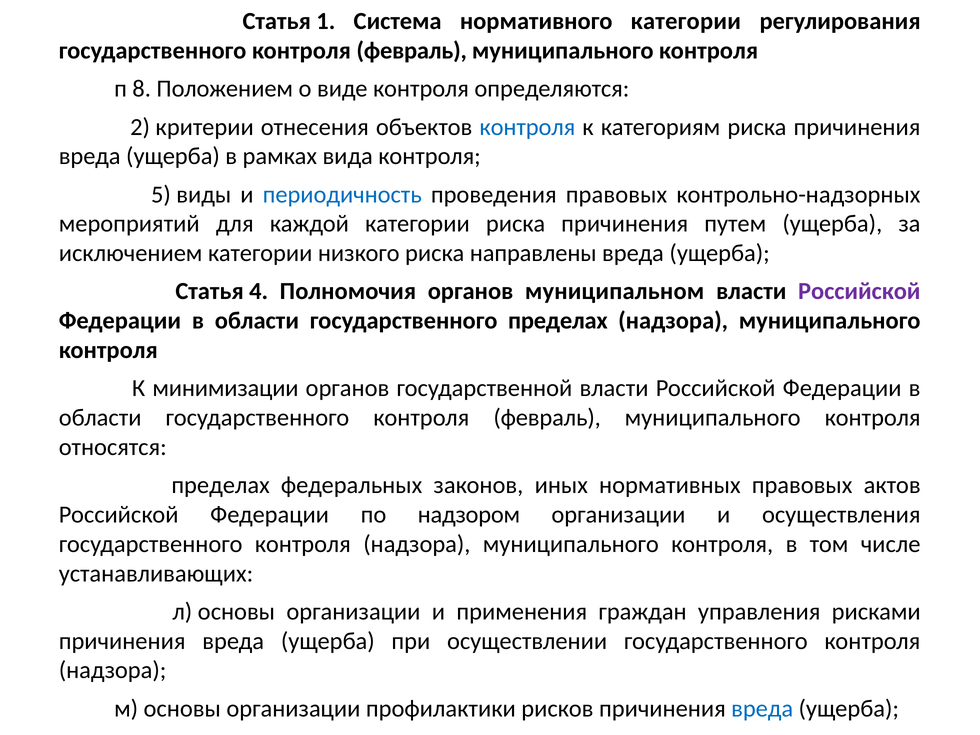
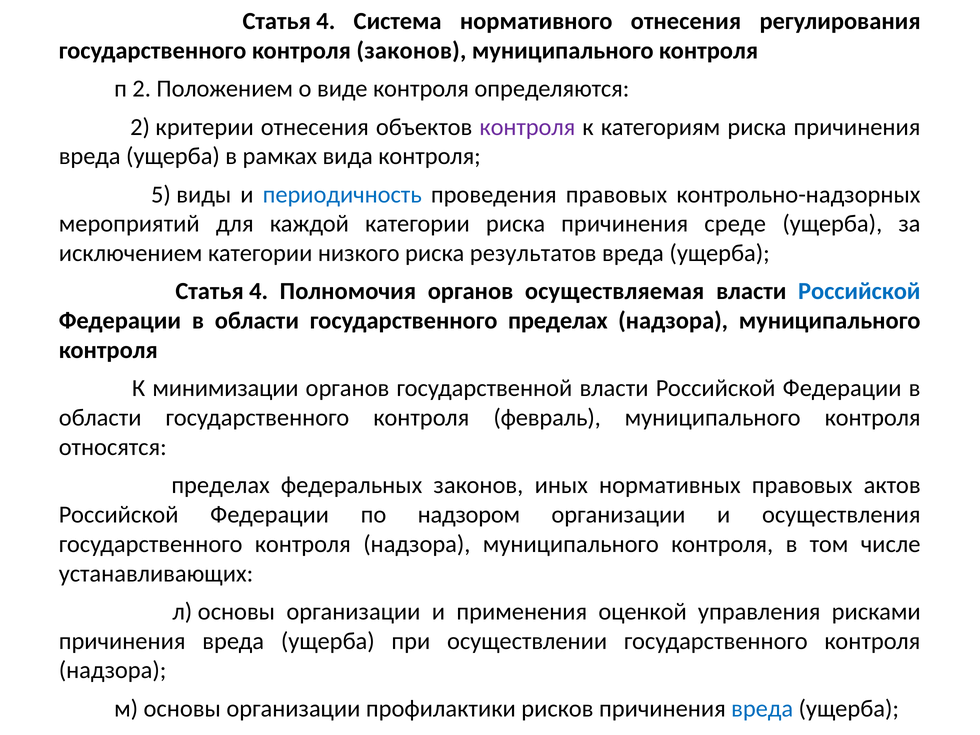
1: 1 -> 4 (326, 21)
нормативного категории: категории -> отнесения (686, 21)
февраль: февраль -> законов (411, 51)
п 8: 8 -> 2 (142, 89)
контроля colour: blue -> purple (527, 127)
путем: путем -> среде (735, 224)
направлены: направлены -> результатов (533, 253)
муниципальном: муниципальном -> осуществляемая (615, 291)
Российской colour: purple -> blue (859, 291)
граждан: граждан -> оценкой (643, 612)
